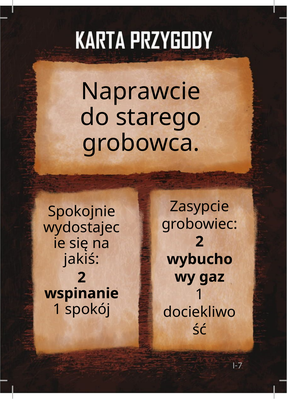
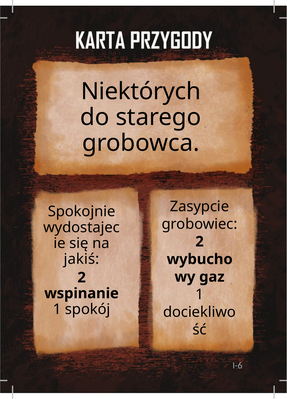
Naprawcie: Naprawcie -> Niektórych (141, 91)
I-7: I-7 -> I-6 (237, 366)
